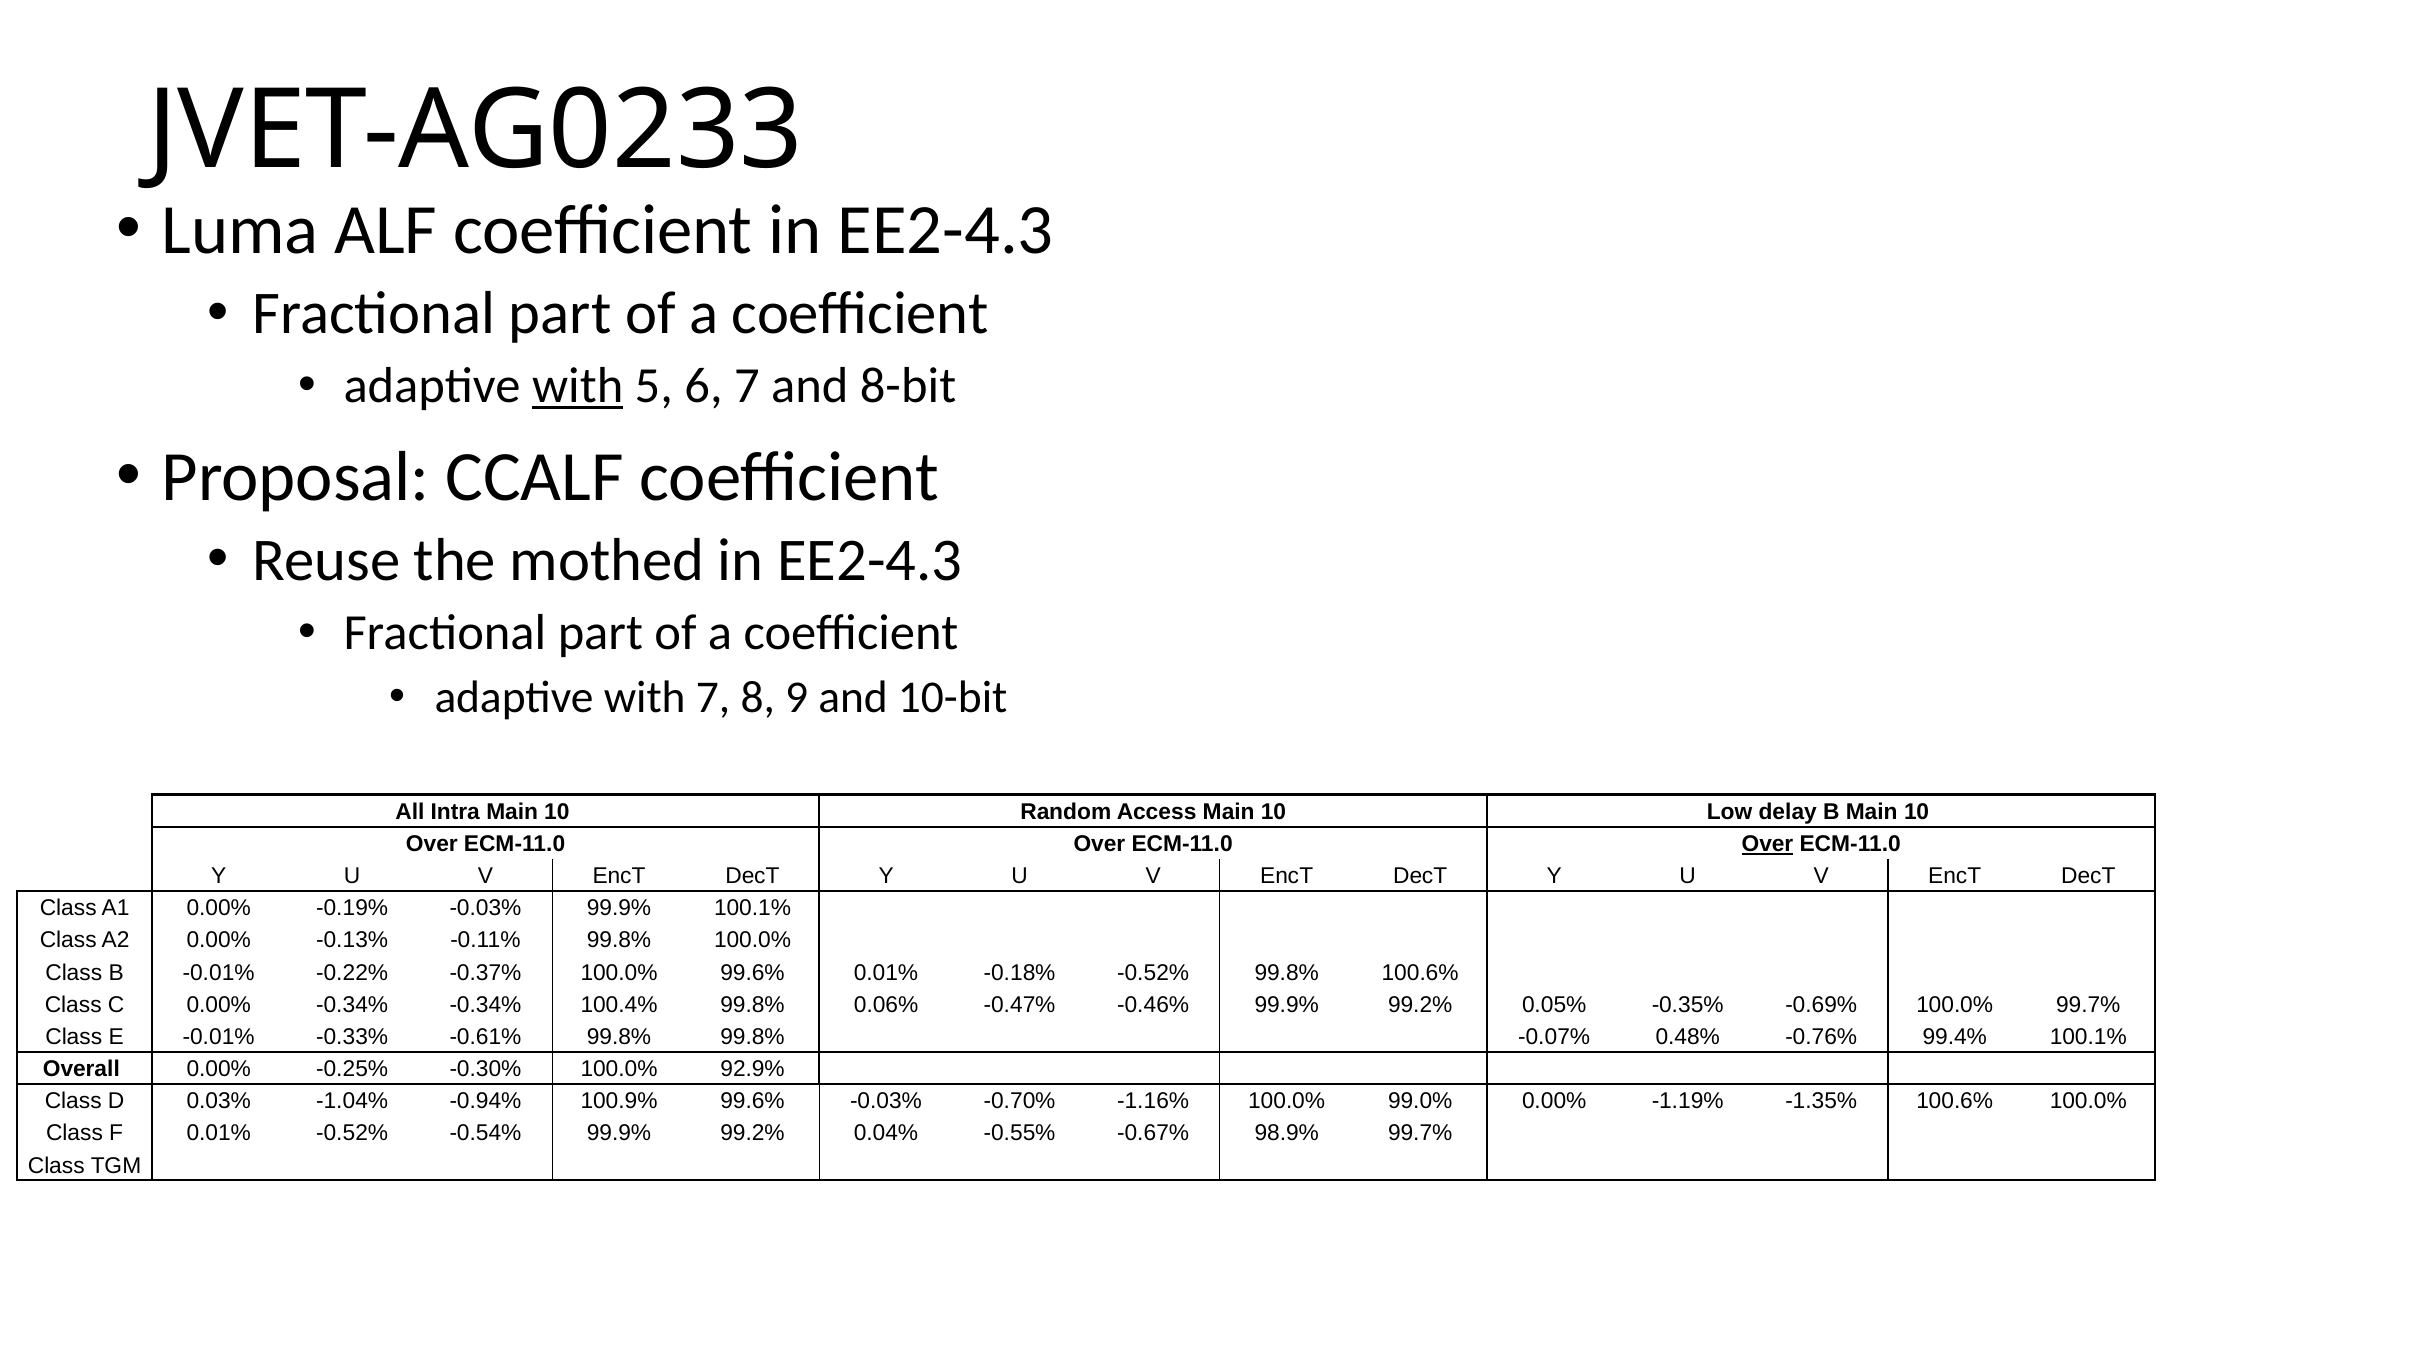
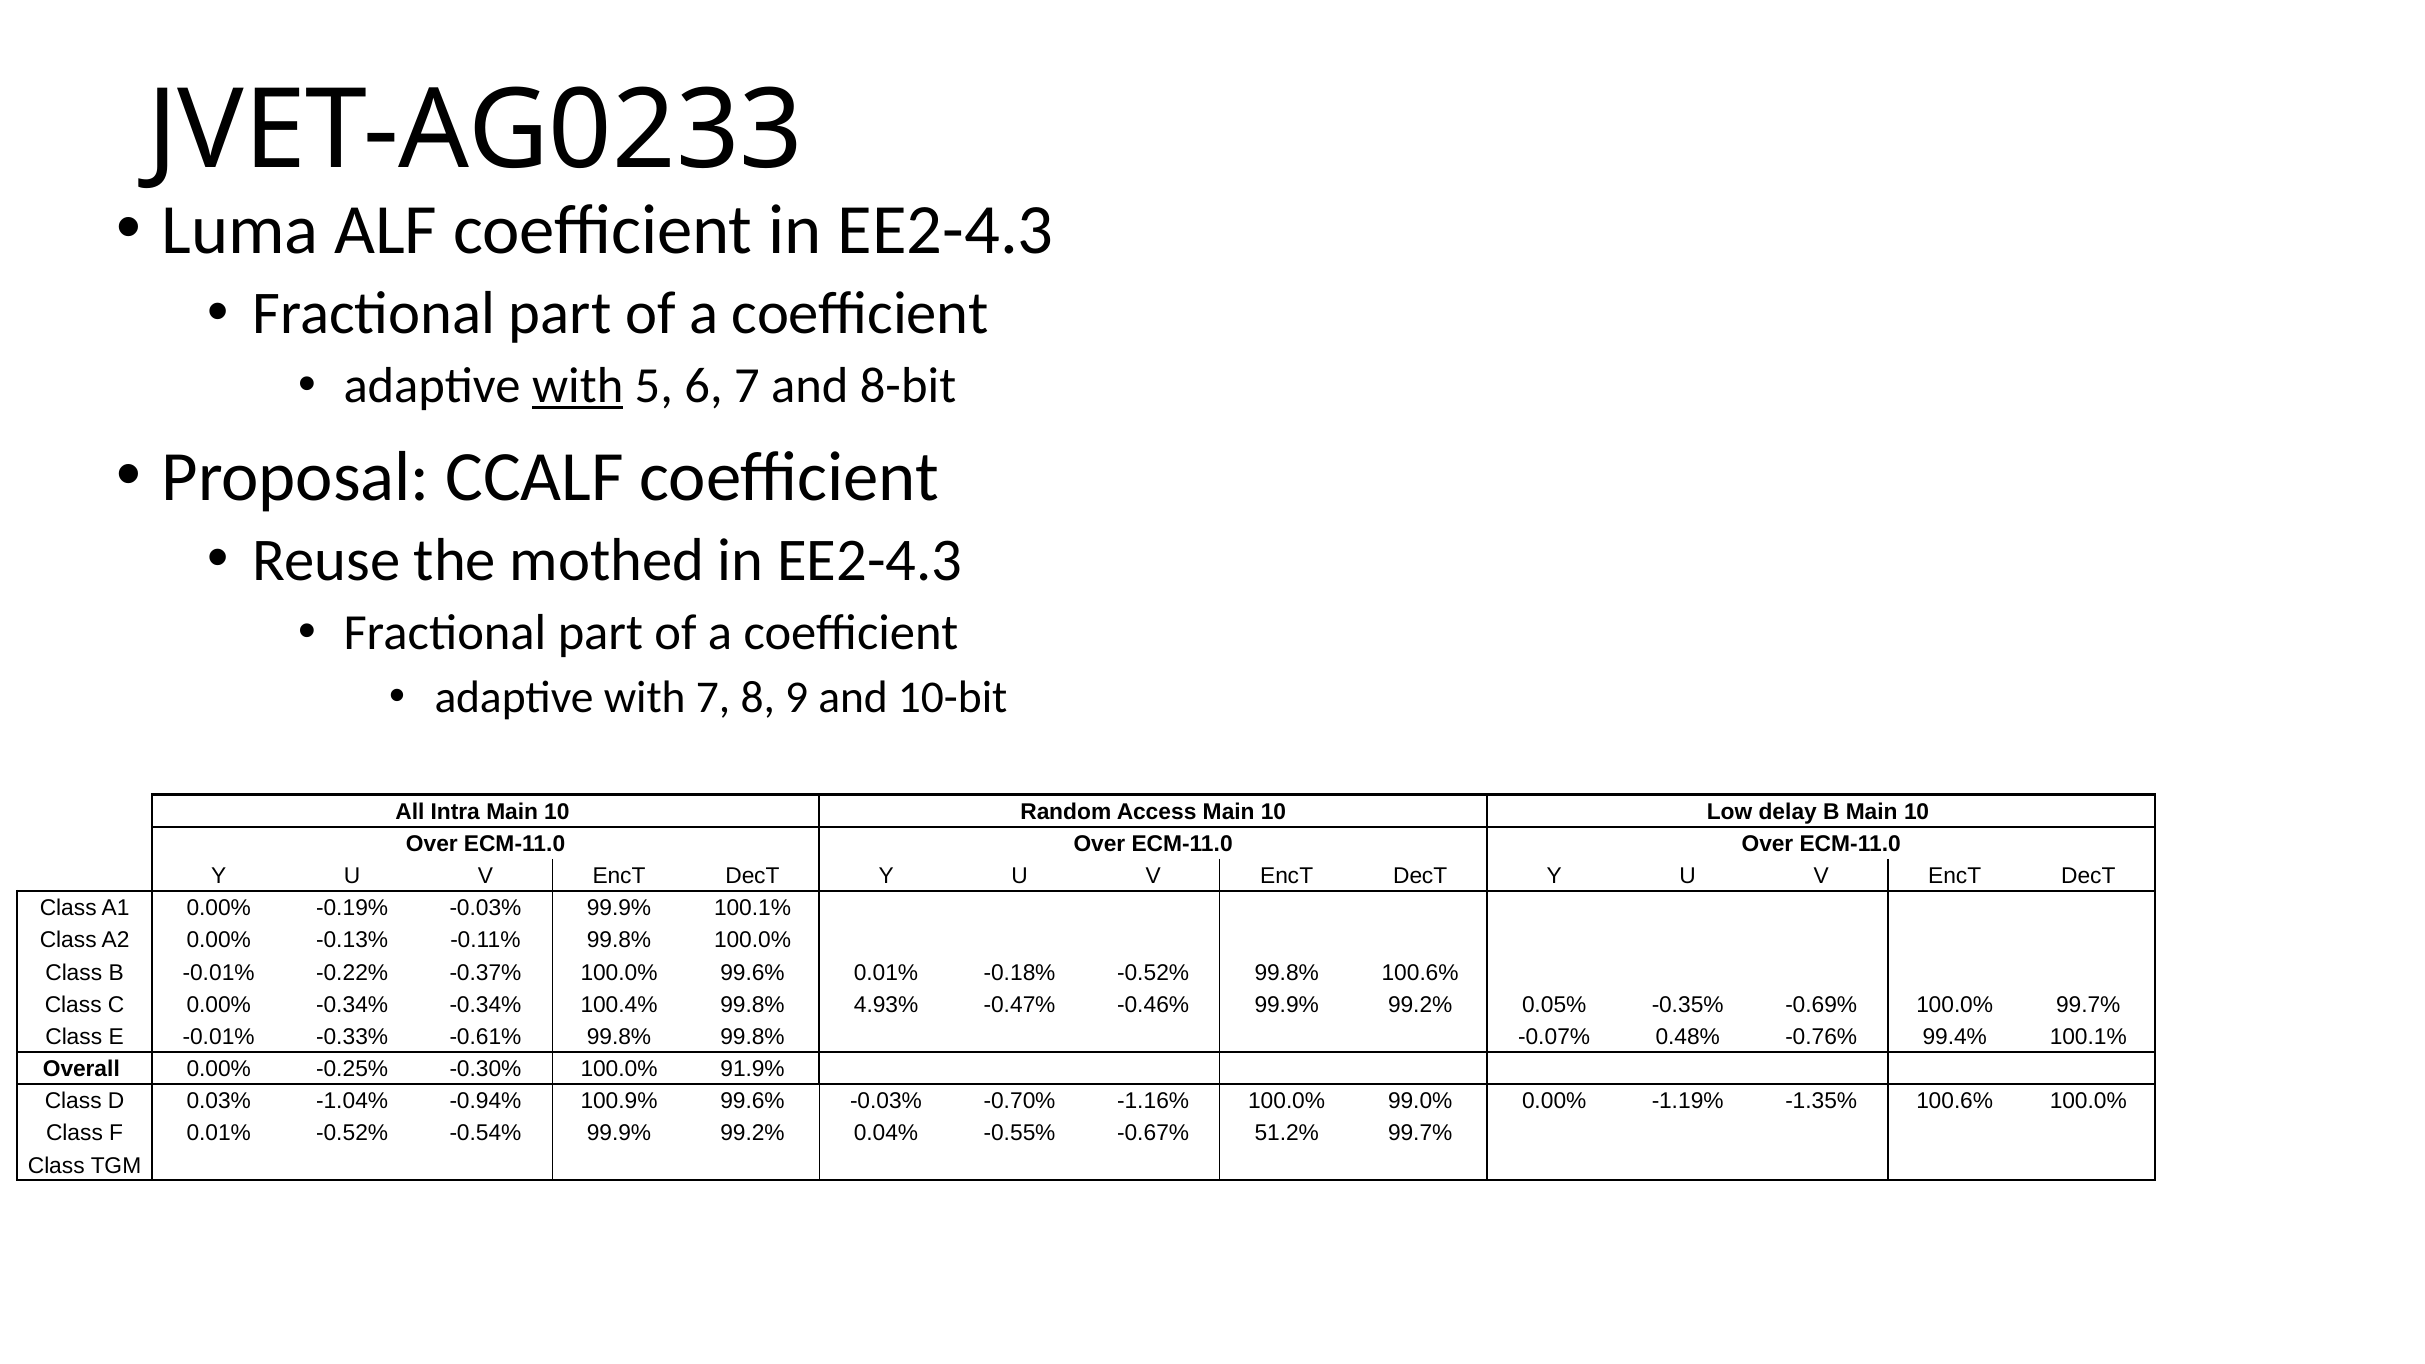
Over underline: present -> none (1767, 844)
0.06%: 0.06% -> 4.93% (886, 1005)
92.9%: 92.9% -> 91.9% (753, 1069)
98.9%: 98.9% -> 51.2% (1287, 1133)
